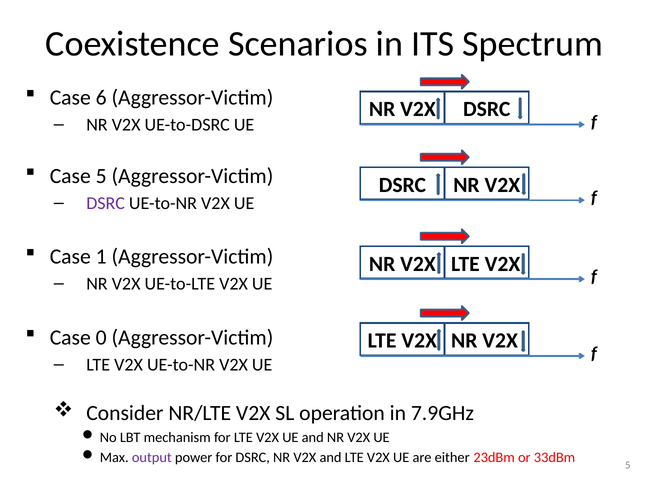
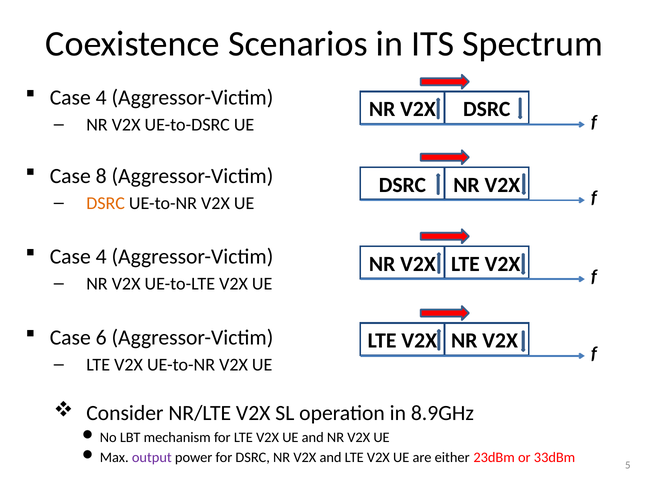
6: 6 -> 4 (101, 98)
Case 5: 5 -> 8 (101, 176)
DSRC colour: purple -> orange (106, 203)
1: 1 -> 4 (101, 257)
0: 0 -> 6 (101, 337)
7.9GHz: 7.9GHz -> 8.9GHz (442, 413)
